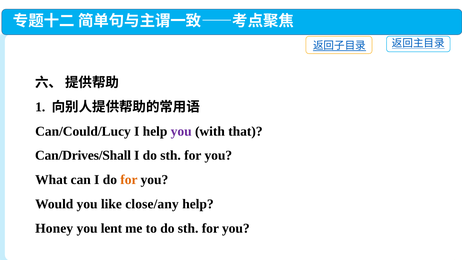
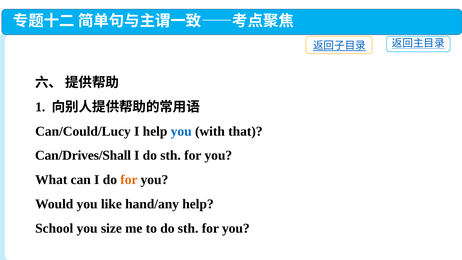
you colour: purple -> blue (181, 131)
close/any: close/any -> hand/any (152, 204)
Honey: Honey -> School (54, 228)
lent: lent -> size (111, 228)
